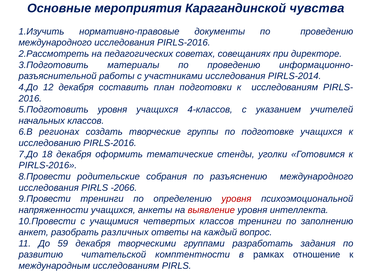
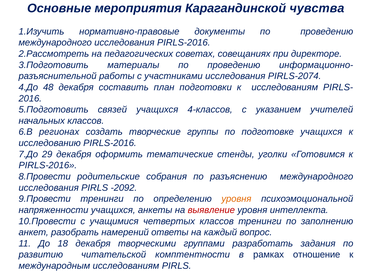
PIRLS-2014: PIRLS-2014 -> PIRLS-2074 (295, 76)
12: 12 -> 48 (48, 87)
уровня: уровня -> связей (112, 110)
18: 18 -> 29 (47, 154)
-2066: -2066 -> -2092 (124, 188)
уровня colour: red -> orange (236, 199)
различных: различных -> намерений (125, 232)
59: 59 -> 18 (63, 244)
